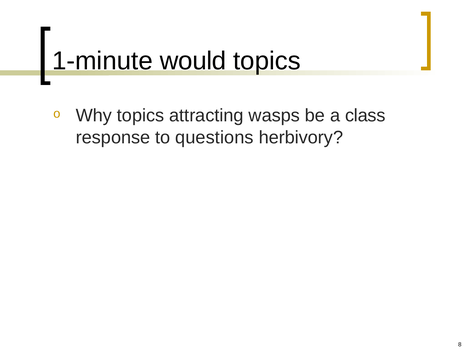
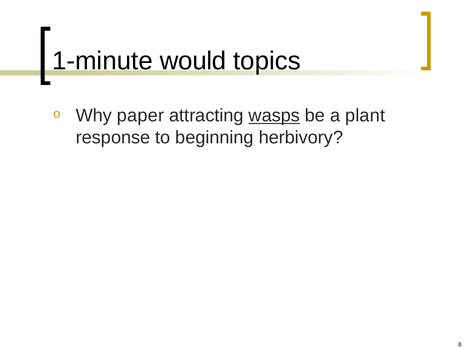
Why topics: topics -> paper (141, 115)
wasps underline: none -> present (274, 115)
class: class -> plant (365, 115)
questions: questions -> beginning (215, 137)
